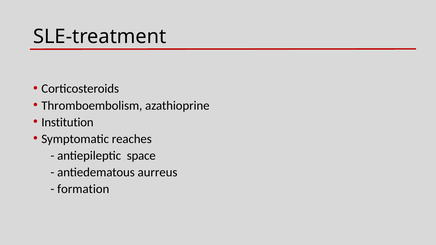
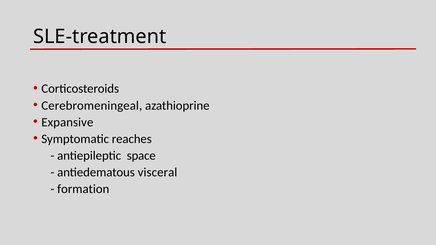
Thromboembolism: Thromboembolism -> Cerebromeningeal (92, 106)
Institution: Institution -> Expansive (67, 122)
aurreus: aurreus -> visceral (157, 173)
